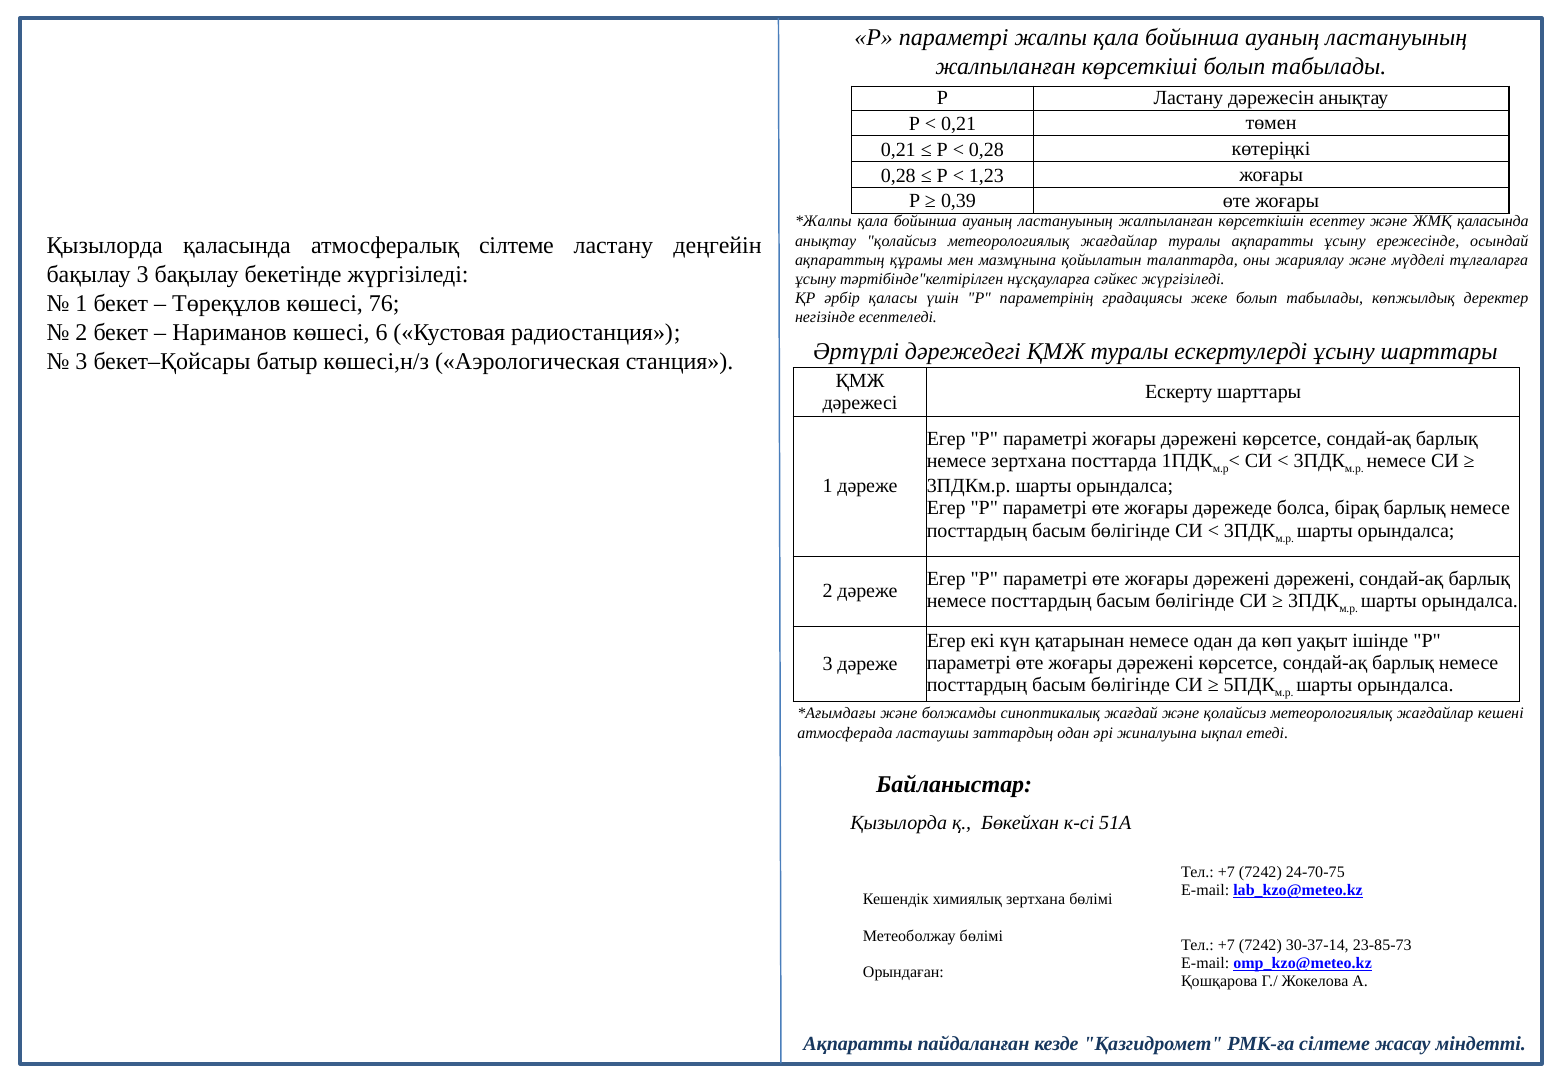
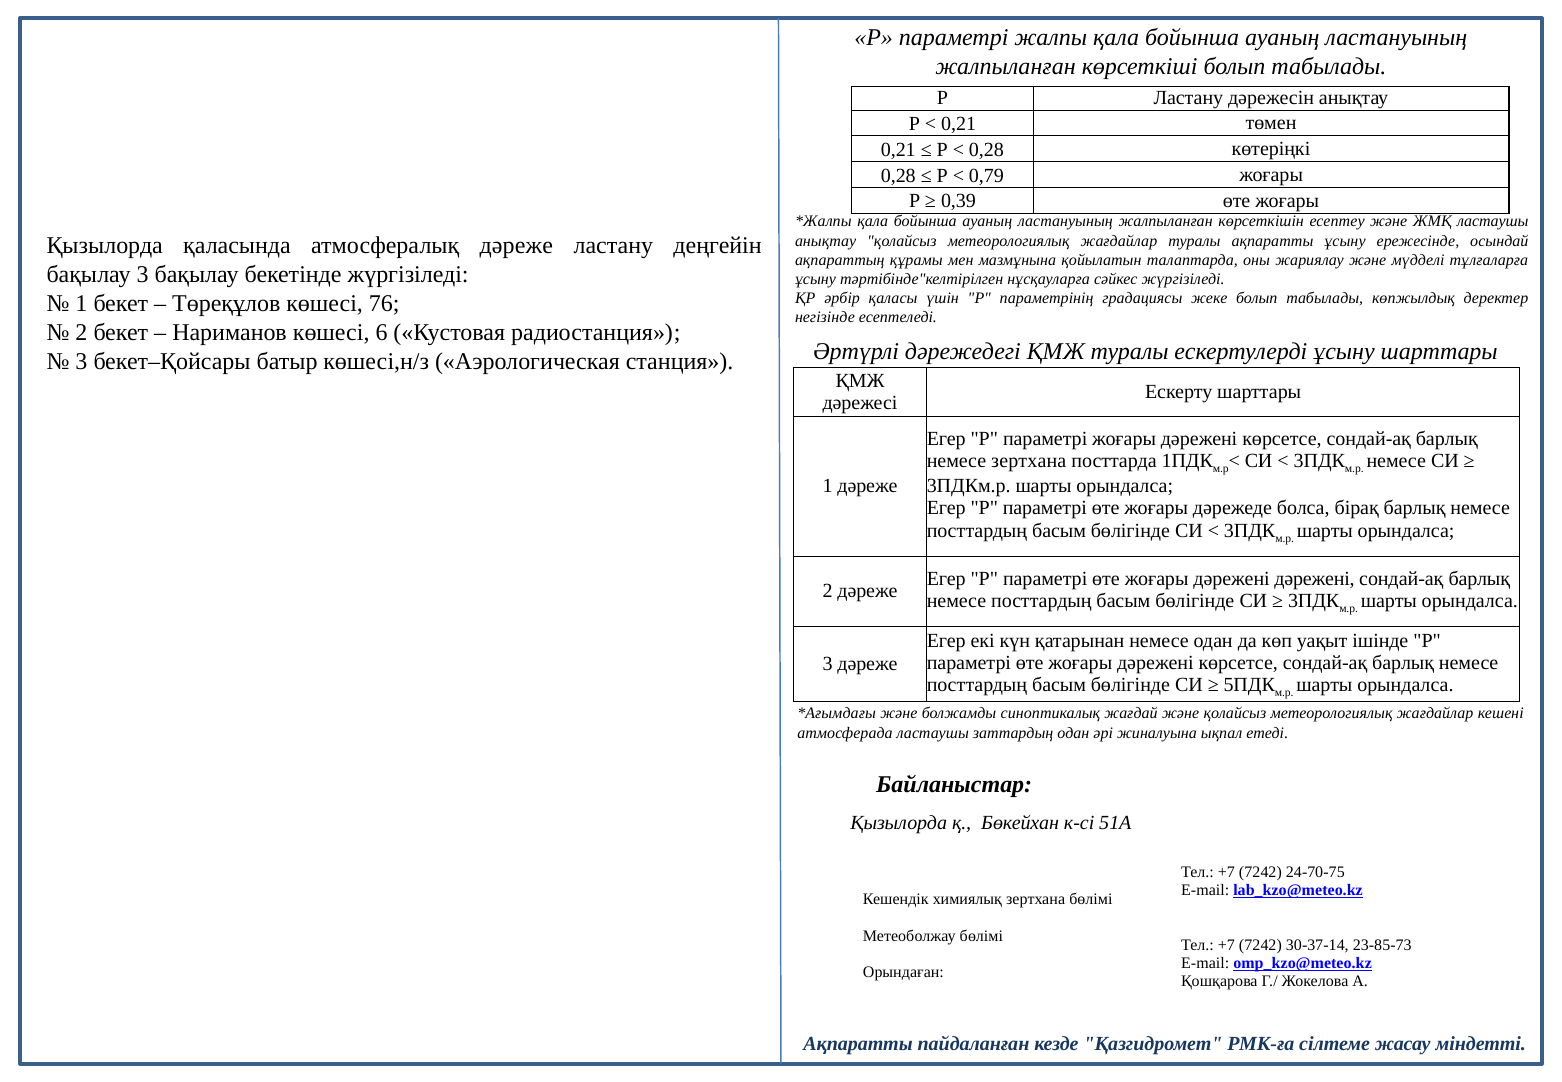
1,23: 1,23 -> 0,79 (986, 175)
ЖМҚ қаласында: қаласында -> ластаушы (1493, 221)
атмосфералық сілтеме: сілтеме -> дәреже (516, 246)
